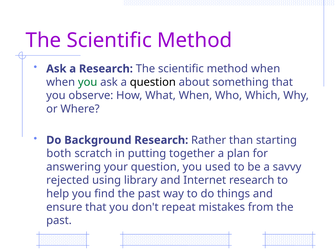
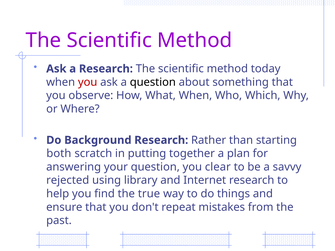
method when: when -> today (266, 69)
you colour: green -> red (88, 82)
used: used -> clear (218, 167)
find the past: past -> true (149, 194)
